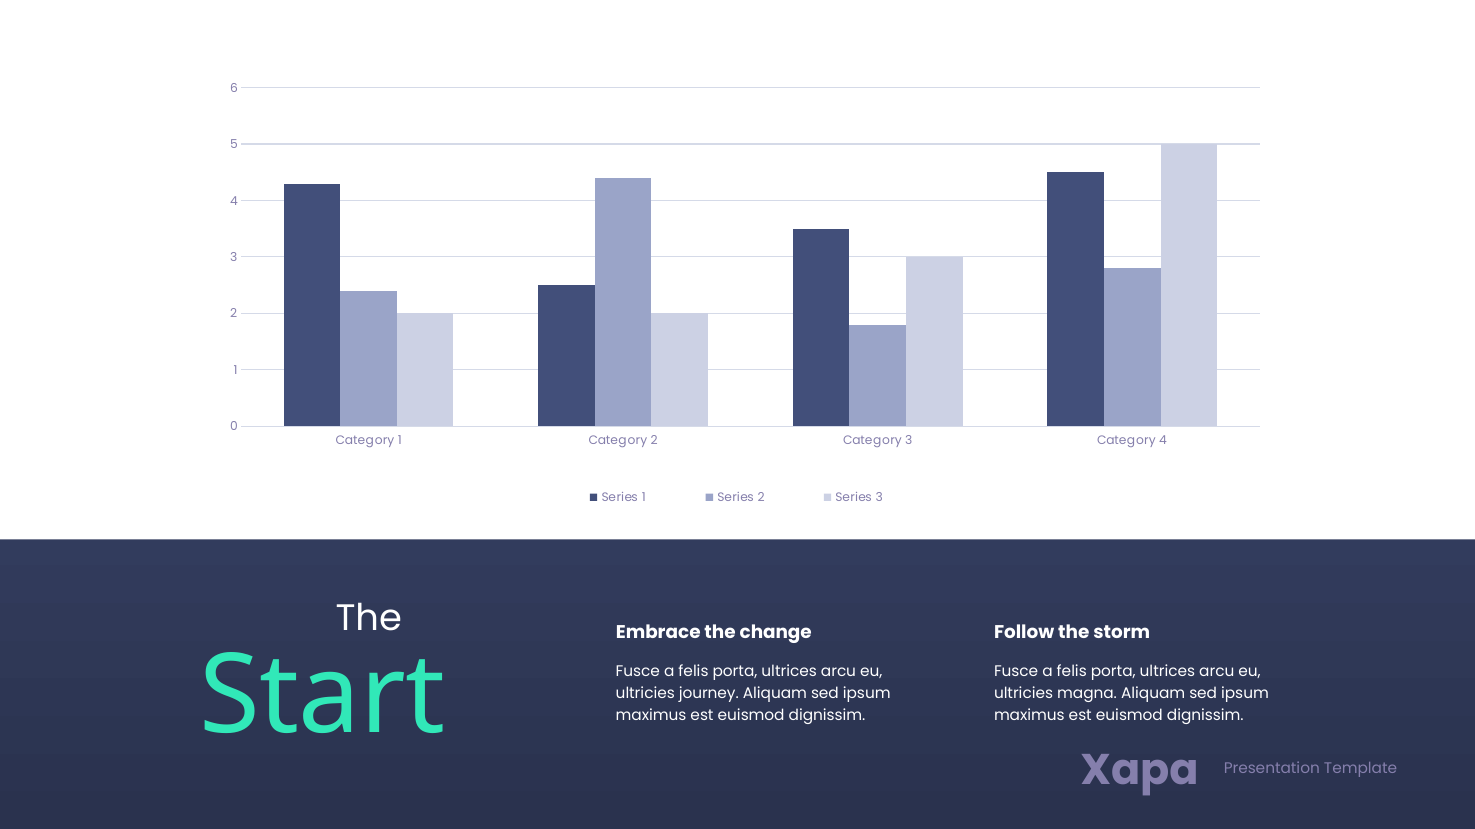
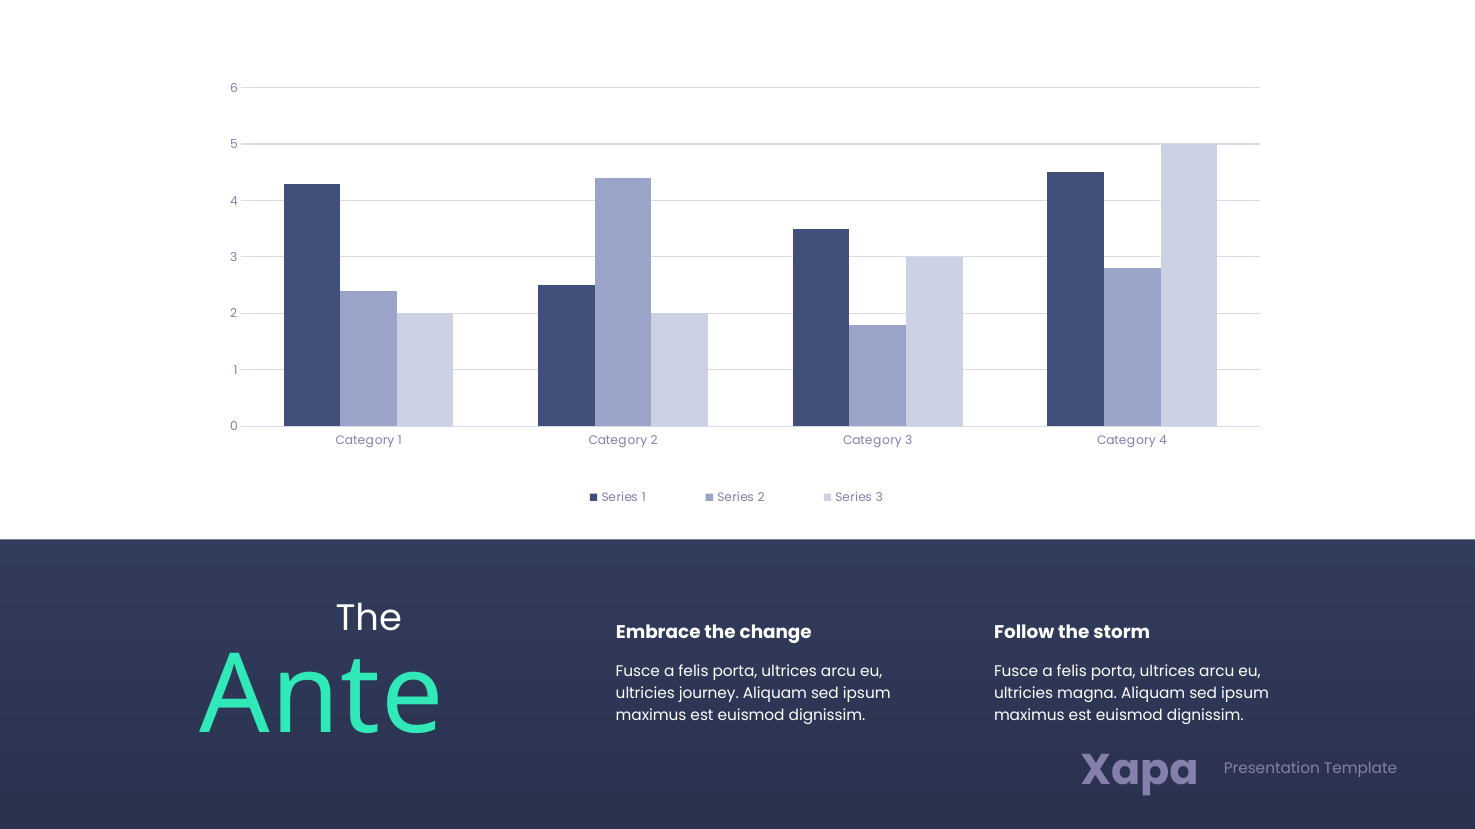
Start: Start -> Ante (322, 697)
